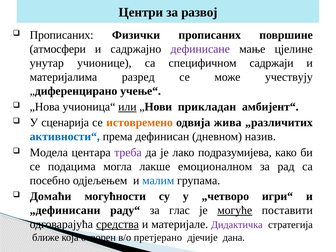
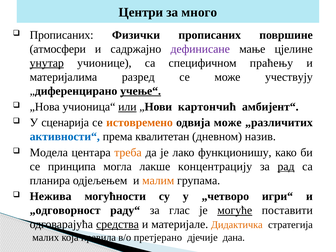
развој: развој -> много (199, 12)
унутар underline: none -> present (47, 63)
садржаји: садржаји -> праћењу (271, 63)
учење“ underline: none -> present (141, 91)
прикладан: прикладан -> картончић (207, 107)
одвија жива: жива -> може (228, 123)
дефинисан: дефинисан -> квалитетан (162, 137)
треба colour: purple -> orange (128, 152)
подразумијева: подразумијева -> функционишу (235, 152)
подацима: подацима -> принципа (72, 166)
емоционалном: емоционалном -> концентрацију (215, 166)
рад underline: none -> present (286, 166)
посебно: посебно -> планира (50, 180)
малим colour: blue -> orange (158, 180)
Домаћи: Домаћи -> Нежива (51, 196)
„дефинисани: „дефинисани -> „одговорност (65, 210)
Дидактичка colour: purple -> orange (237, 225)
ближе: ближе -> малих (46, 237)
отворен: отворен -> правила (98, 237)
